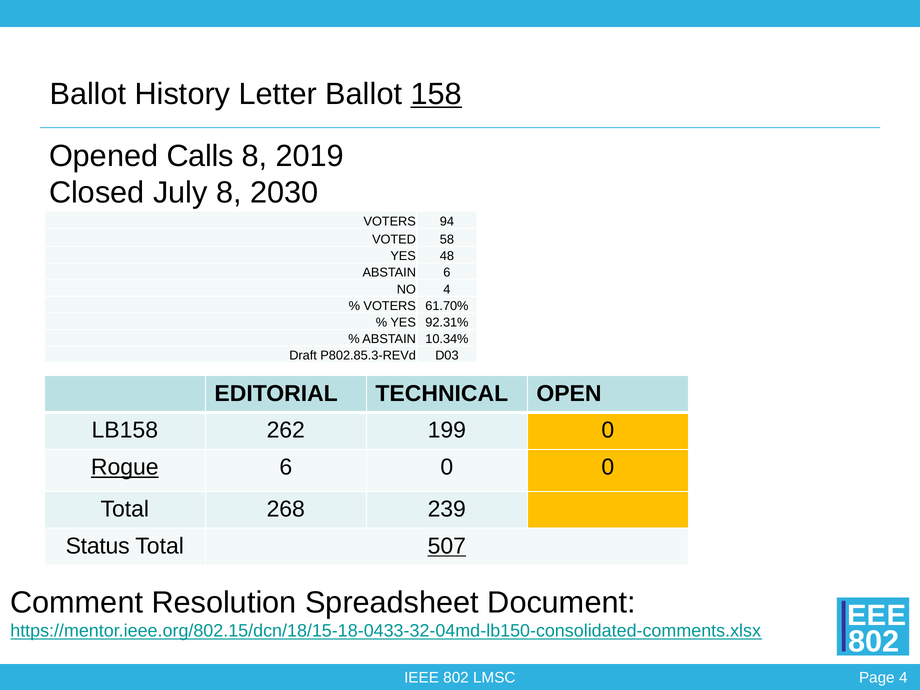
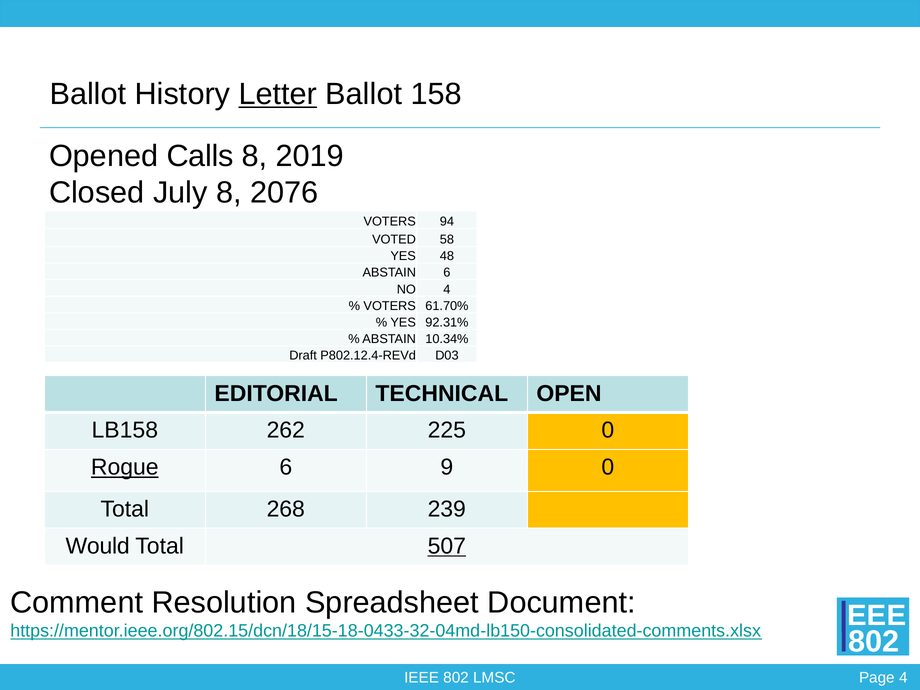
Letter underline: none -> present (278, 94)
158 underline: present -> none (436, 94)
2030: 2030 -> 2076 (284, 193)
P802.85.3-REVd: P802.85.3-REVd -> P802.12.4-REVd (368, 356)
199: 199 -> 225 (447, 430)
6 0: 0 -> 9 (447, 467)
Status: Status -> Would (98, 546)
